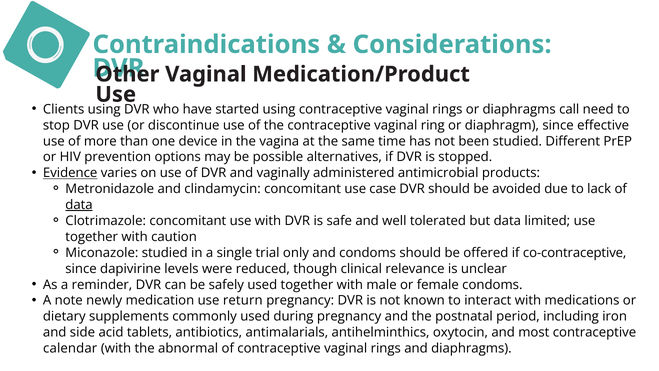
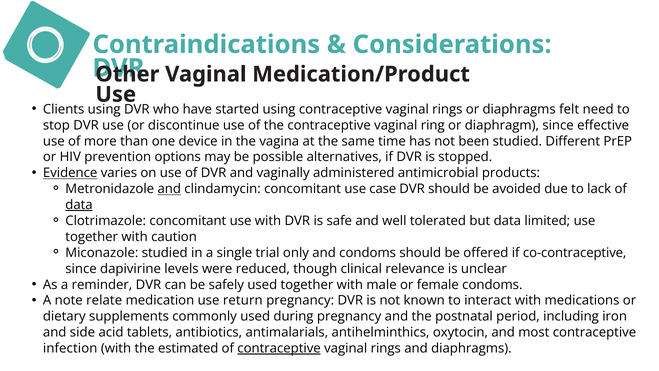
call: call -> felt (569, 109)
and underline: none -> present (169, 189)
newly: newly -> relate (104, 300)
calendar: calendar -> infection (70, 348)
abnormal: abnormal -> estimated (188, 348)
contraceptive underline: none -> present (279, 348)
